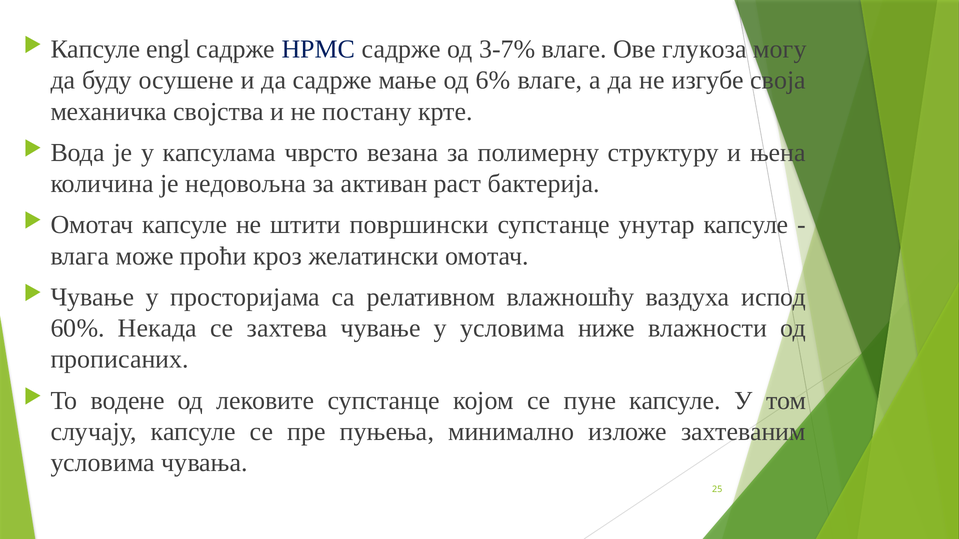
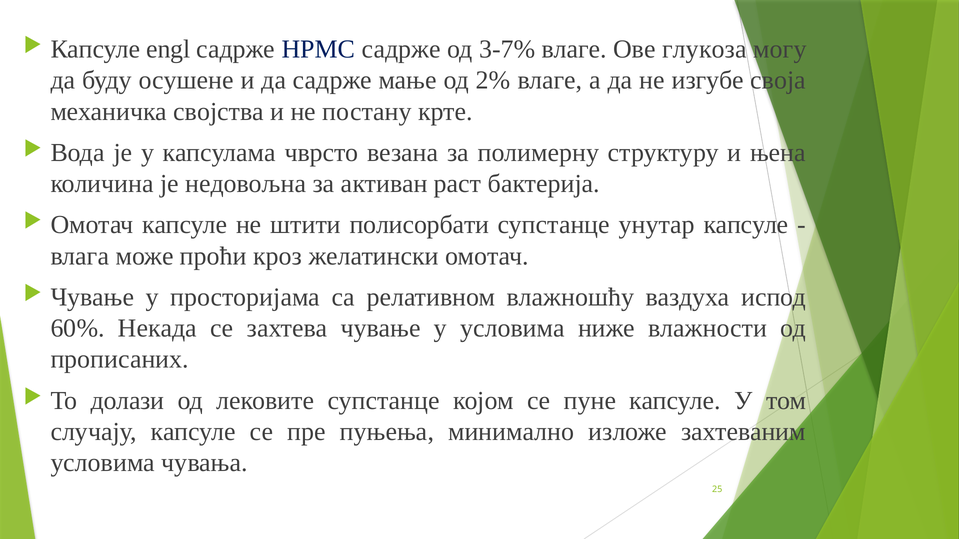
6%: 6% -> 2% (493, 80)
површински: површински -> полисорбати (419, 225)
водене: водене -> долази (128, 401)
